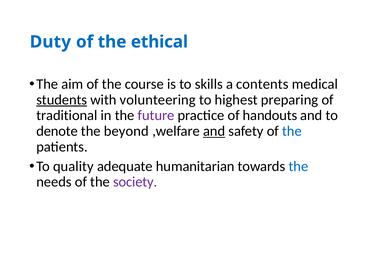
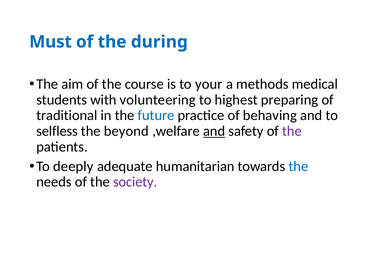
Duty: Duty -> Must (51, 42)
ethical: ethical -> during (159, 42)
skills: skills -> your (209, 84)
contents: contents -> methods (262, 84)
students underline: present -> none (62, 100)
future colour: purple -> blue (156, 115)
handouts: handouts -> behaving (270, 115)
denote: denote -> selfless (57, 131)
the colour: blue -> purple (292, 131)
quality: quality -> deeply (73, 166)
